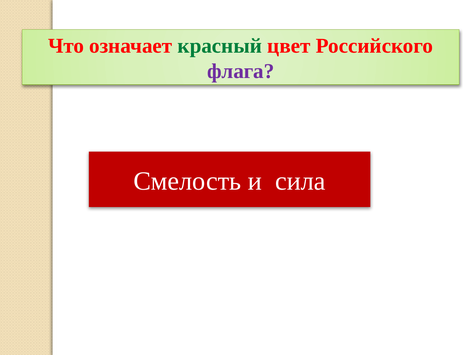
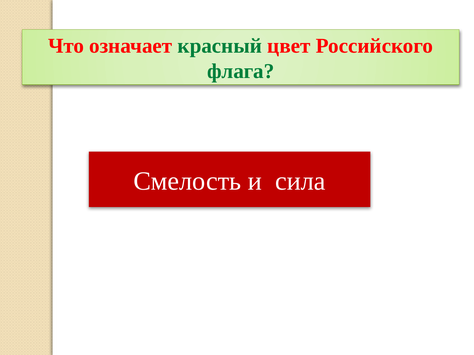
флага colour: purple -> green (241, 71)
